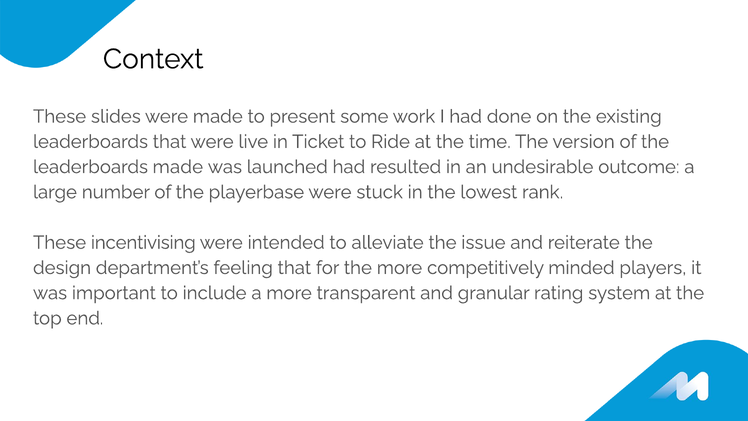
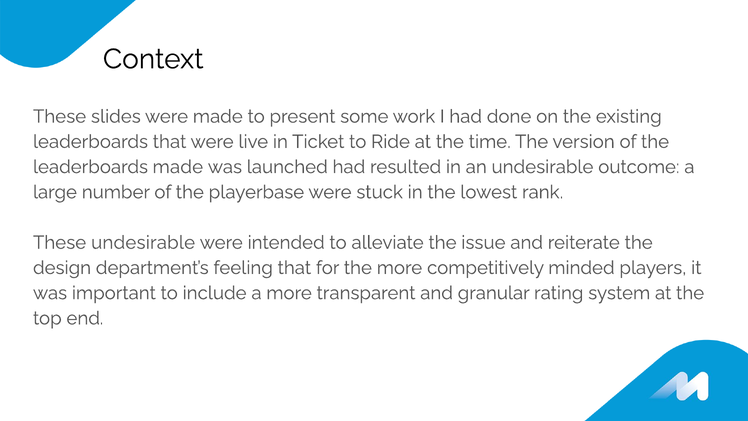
These incentivising: incentivising -> undesirable (143, 242)
